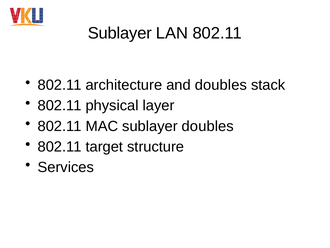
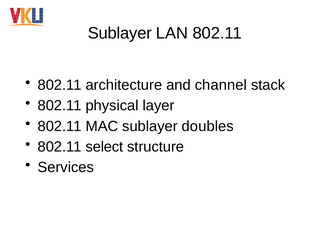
and doubles: doubles -> channel (221, 85)
target: target -> select (104, 146)
